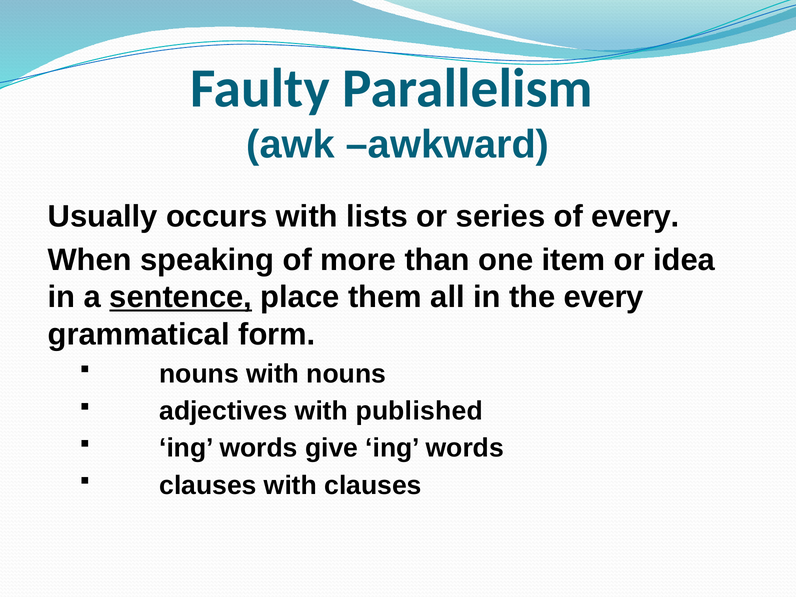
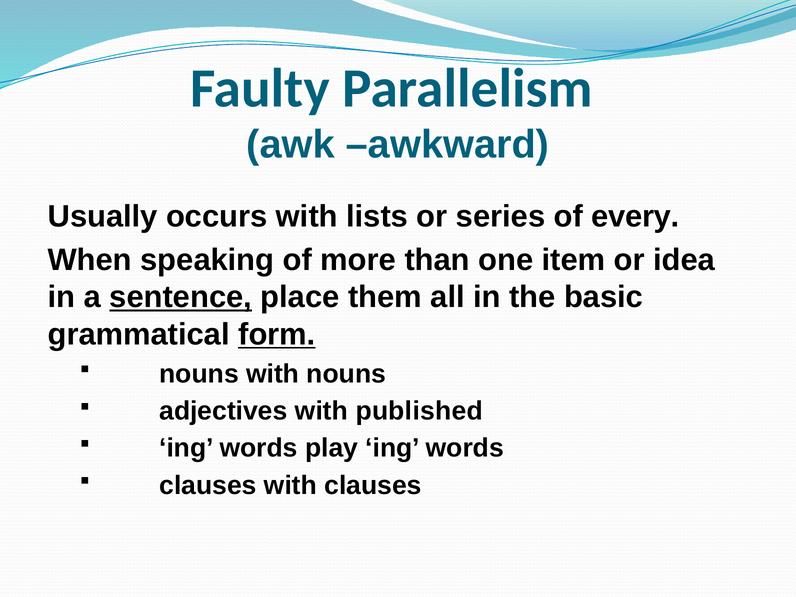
the every: every -> basic (604, 297)
form underline: none -> present (277, 334)
give: give -> play (332, 448)
